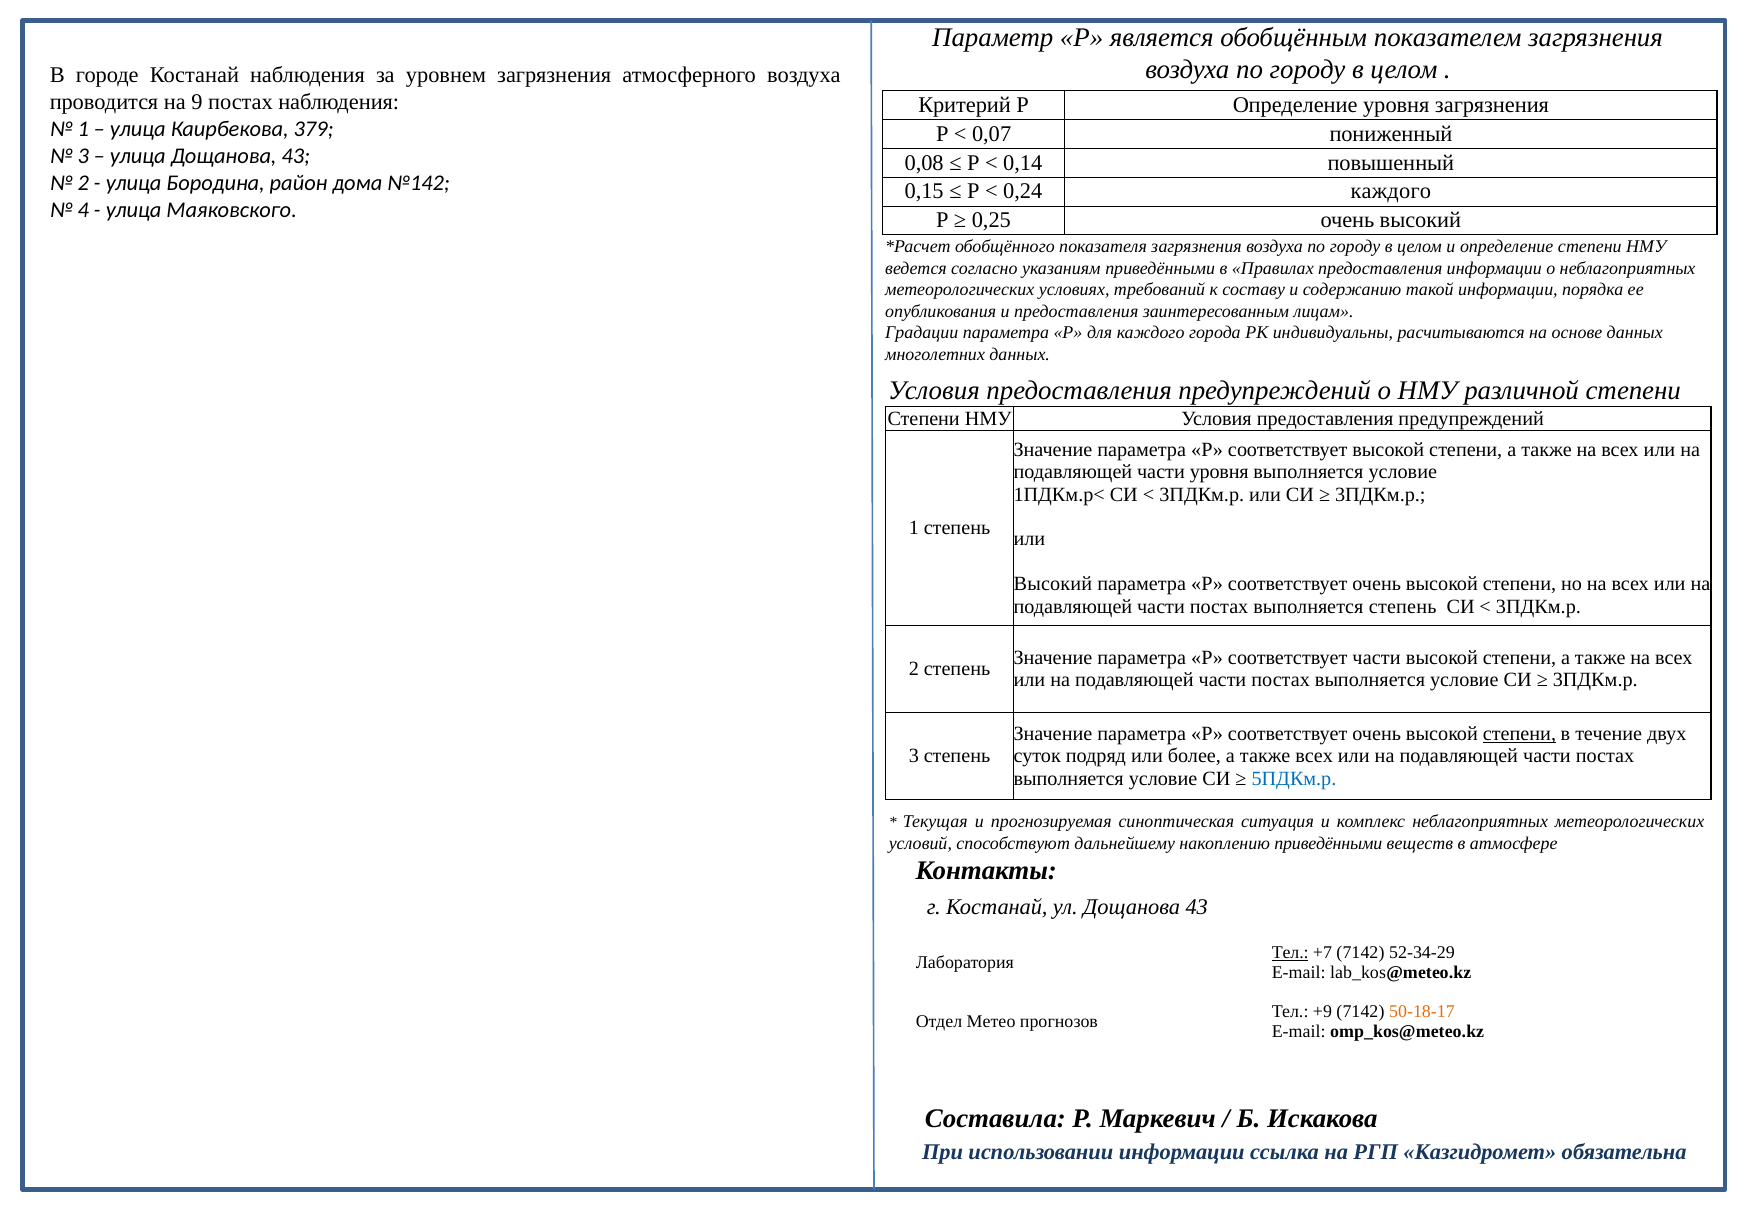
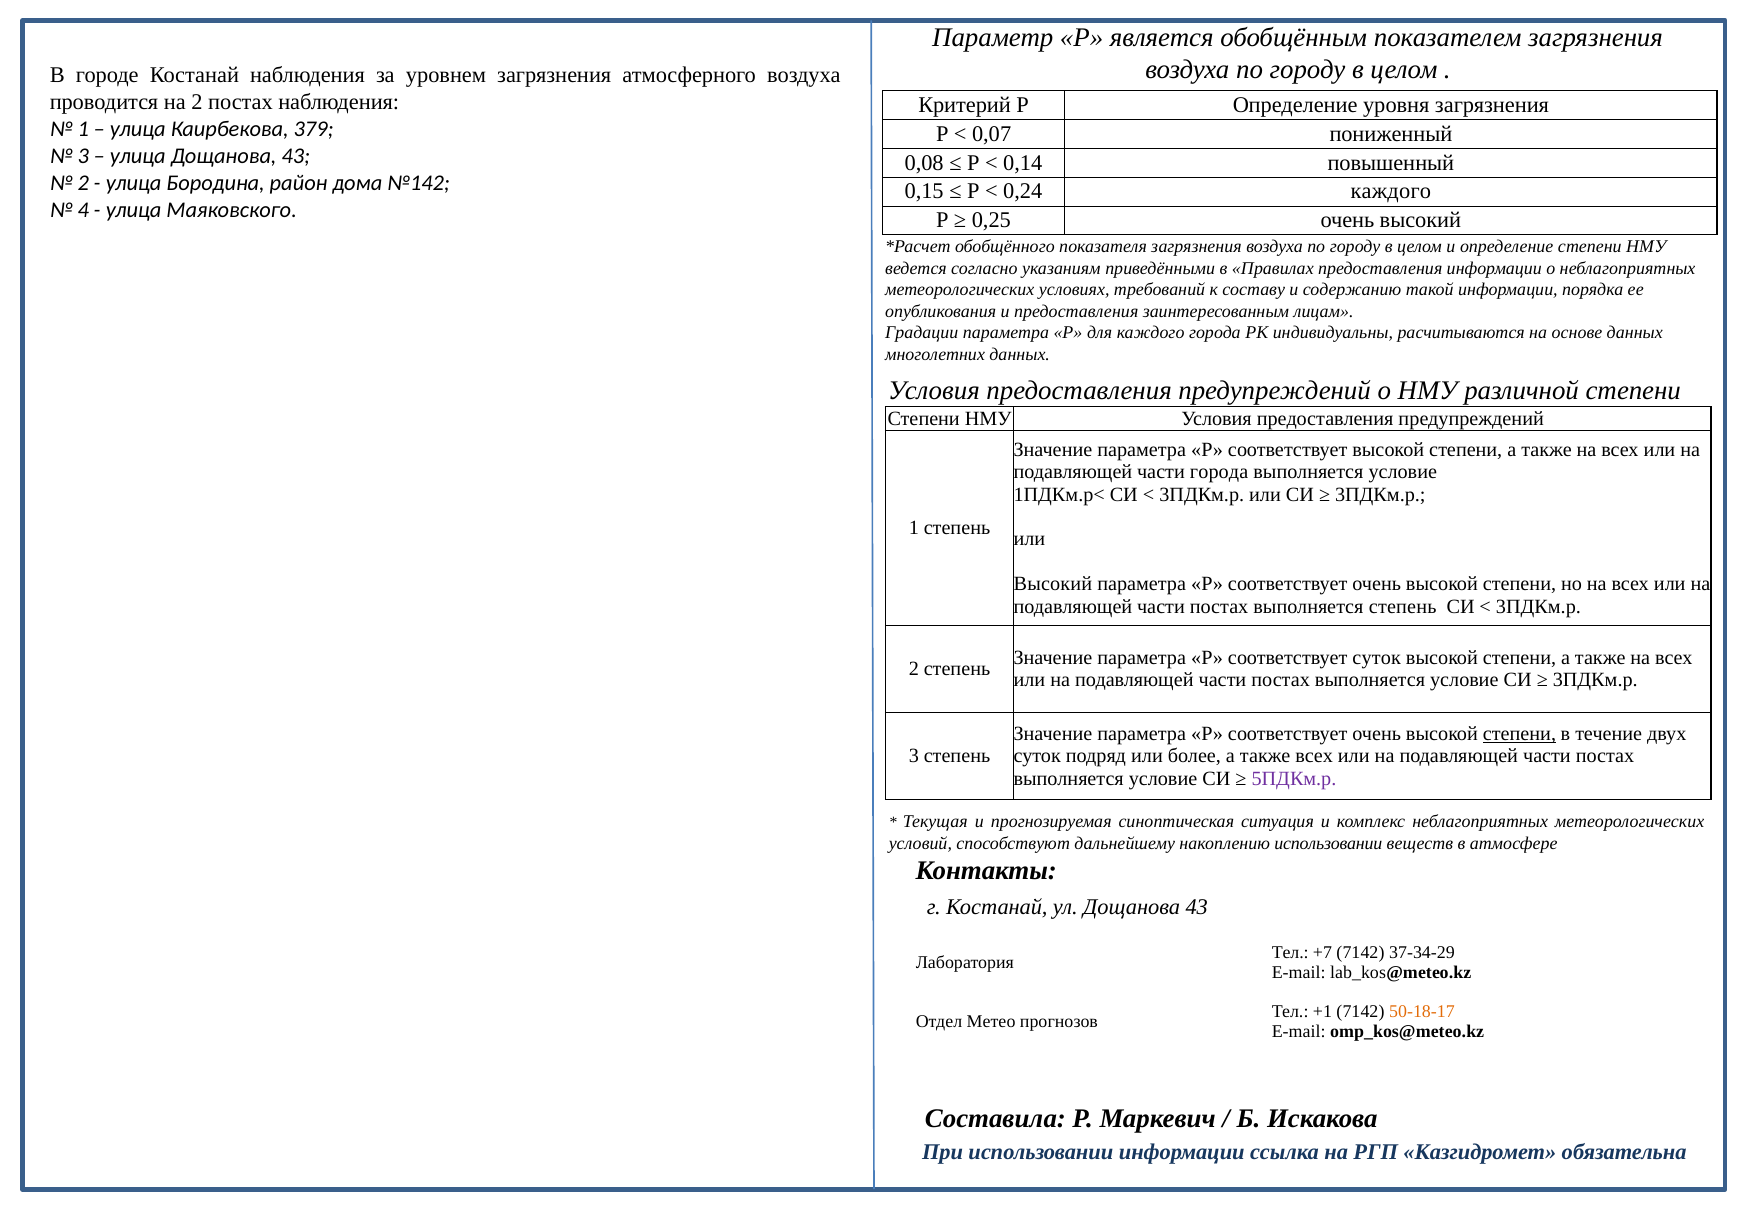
на 9: 9 -> 2 (197, 102)
части уровня: уровня -> города (1219, 472)
соответствует части: части -> суток (1377, 658)
5ПДКм.р colour: blue -> purple (1294, 779)
накоплению приведёнными: приведёнными -> использовании (1328, 843)
Тел underline: present -> none (1290, 953)
52-34-29: 52-34-29 -> 37-34-29 (1422, 953)
+9: +9 -> +1 (1322, 1012)
